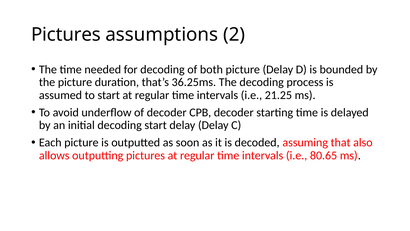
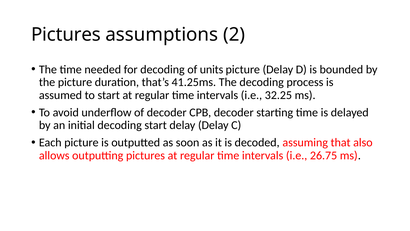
both: both -> units (212, 69)
36.25ms: 36.25ms -> 41.25ms (194, 82)
21.25: 21.25 -> 32.25 (278, 95)
80.65: 80.65 -> 26.75 (324, 155)
